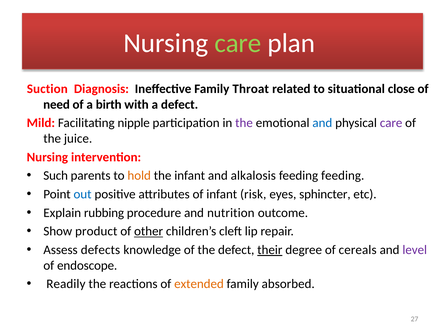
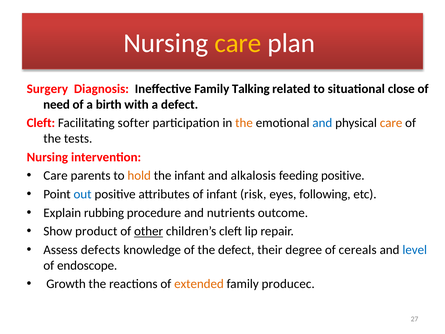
care colour: light green -> yellow (238, 43)
Suction: Suction -> Surgery (47, 89)
Throat: Throat -> Talking (251, 89)
Mild: Mild -> Cleft (41, 123)
nipple: nipple -> softer (134, 123)
the colour: purple -> orange (244, 123)
care colour: purple -> orange (391, 123)
juice: juice -> tests (78, 138)
Such: Such -> Care (56, 176)
feeding feeding: feeding -> positive (343, 176)
sphincter: sphincter -> following (325, 194)
nutrition: nutrition -> nutrients (231, 213)
their underline: present -> none (270, 250)
level colour: purple -> blue (415, 250)
Readily: Readily -> Growth (66, 284)
absorbed: absorbed -> producec (288, 284)
